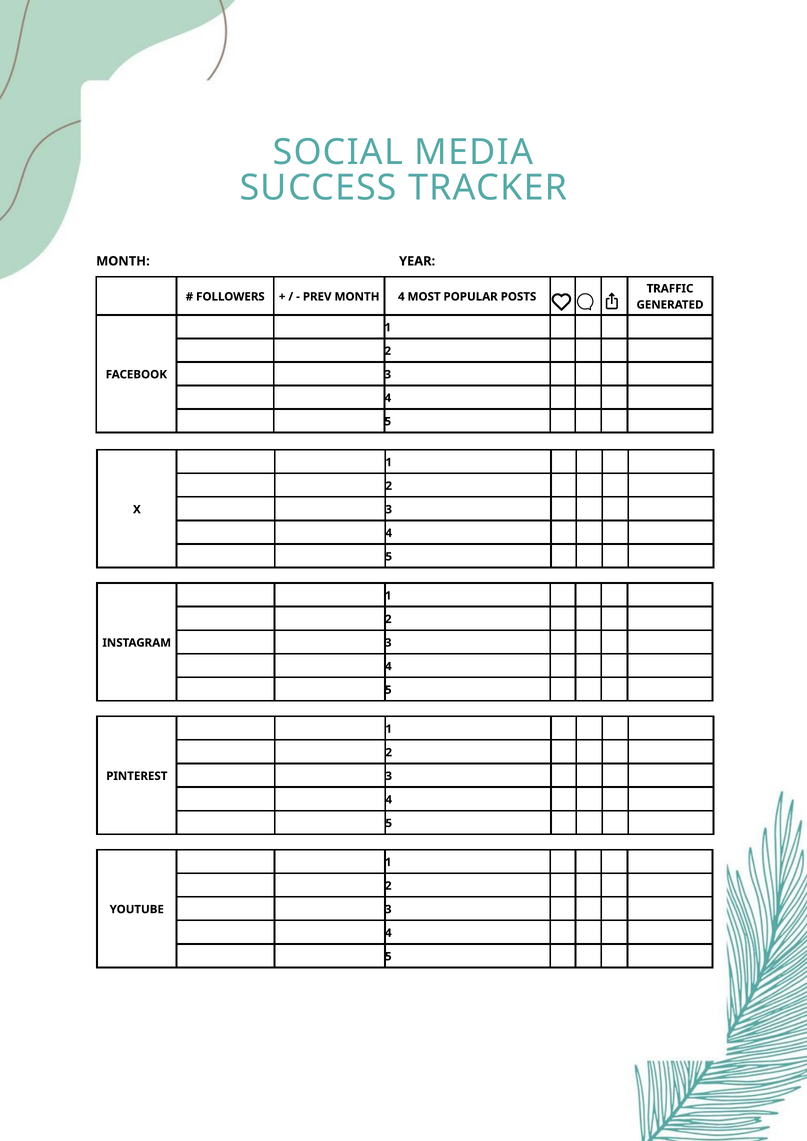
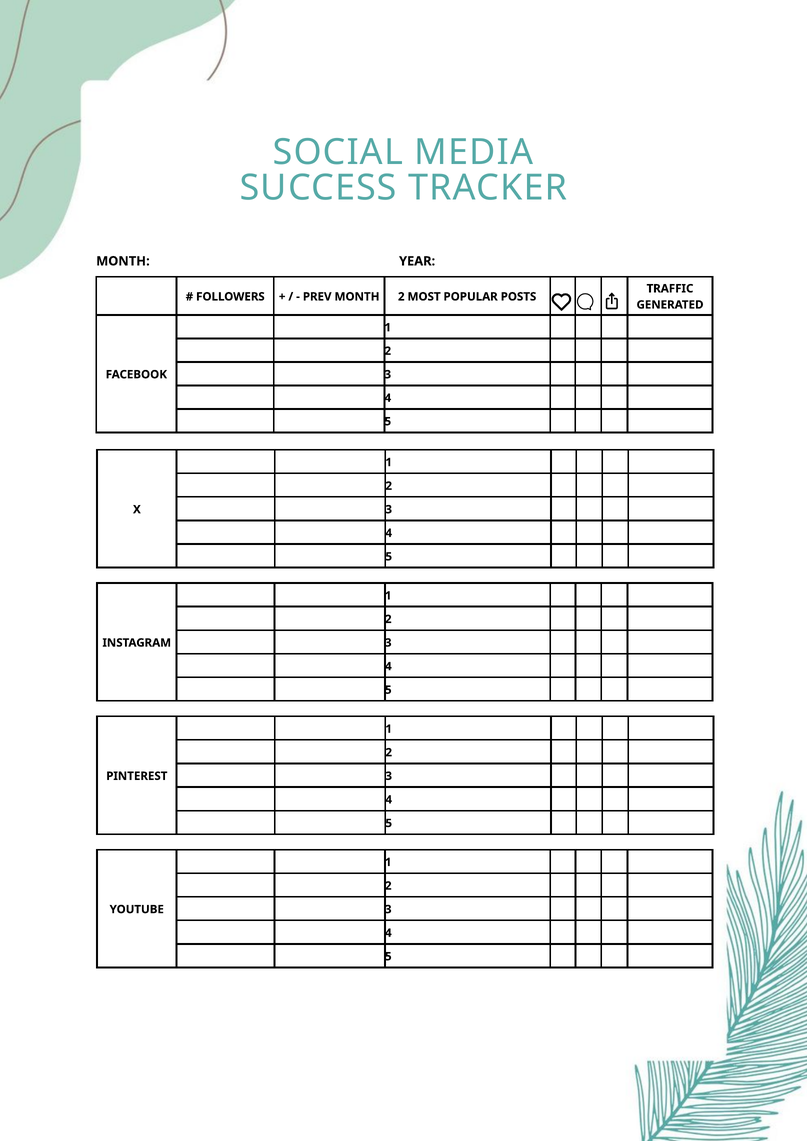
MONTH 4: 4 -> 2 (401, 297)
